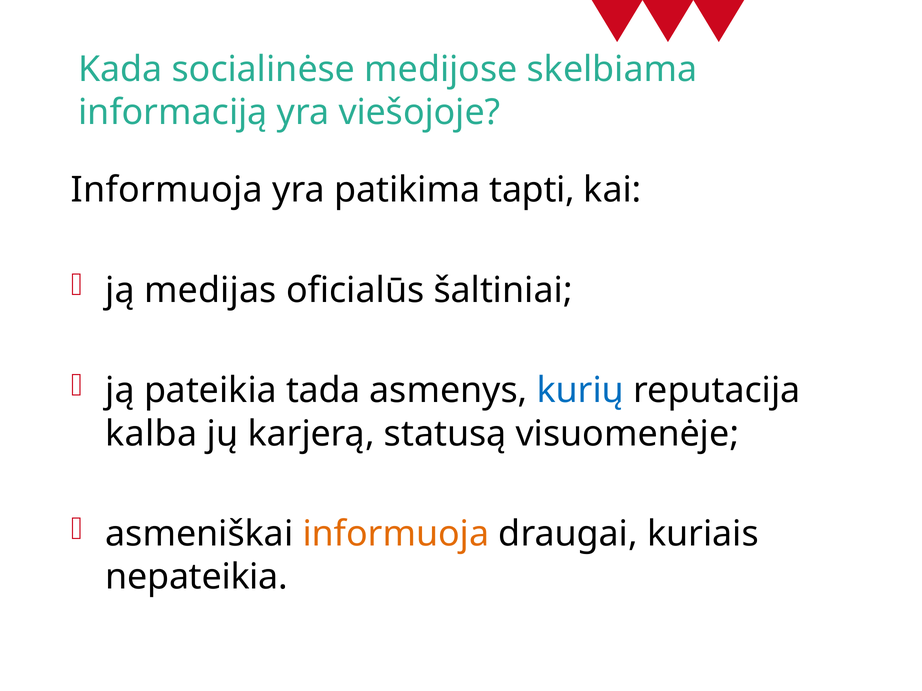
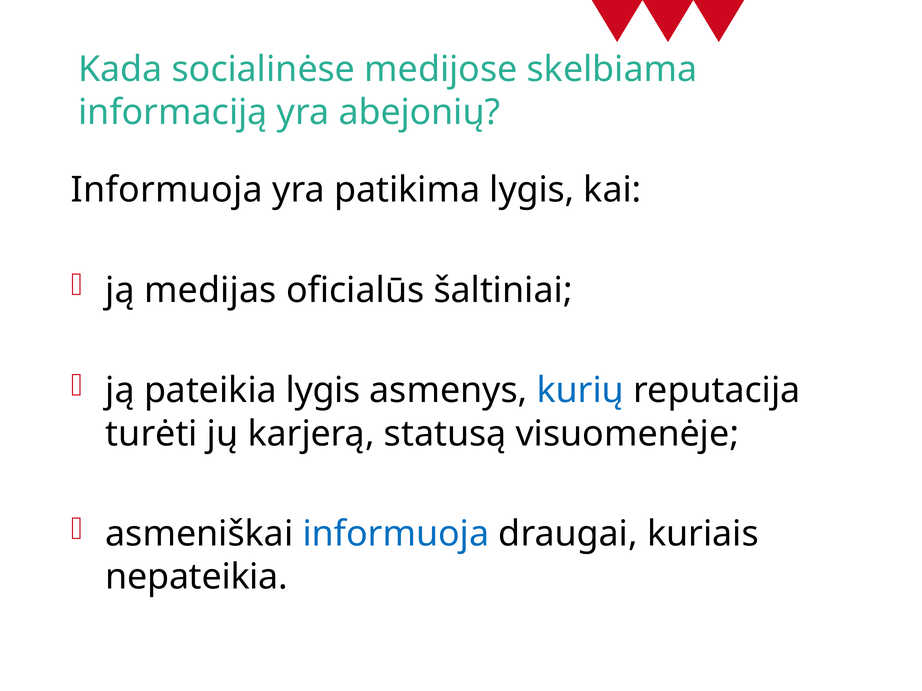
viešojoje: viešojoje -> abejonių (419, 112)
patikima tapti: tapti -> lygis (532, 190)
pateikia tada: tada -> lygis (323, 391)
kalba: kalba -> turėti (152, 434)
informuoja colour: orange -> blue (396, 534)
